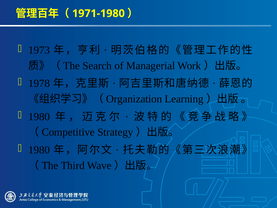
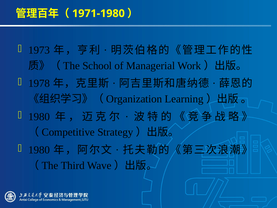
Search: Search -> School (97, 66)
